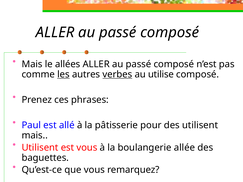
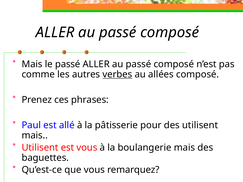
le allées: allées -> passé (68, 64)
les underline: present -> none (63, 74)
utilise: utilise -> allées (161, 74)
boulangerie allée: allée -> mais (184, 148)
